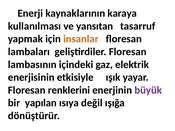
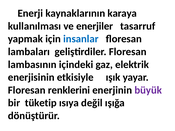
yansıtan: yansıtan -> enerjiler (95, 26)
insanlar colour: orange -> blue (81, 39)
yapılan: yapılan -> tüketip (41, 103)
